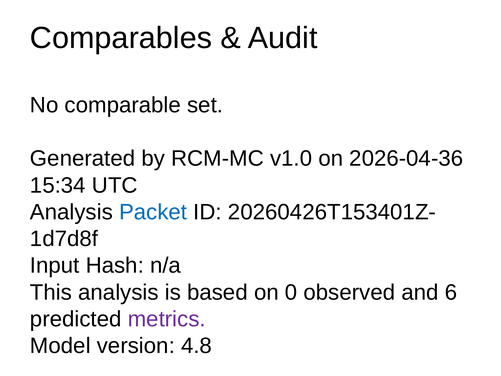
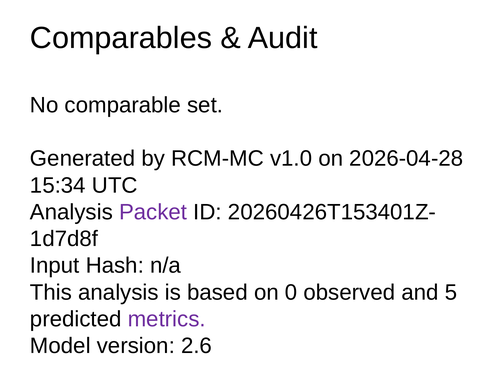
2026-04-36: 2026-04-36 -> 2026-04-28 (406, 159)
Packet colour: blue -> purple (153, 212)
6: 6 -> 5 (451, 292)
4.8: 4.8 -> 2.6 (197, 346)
